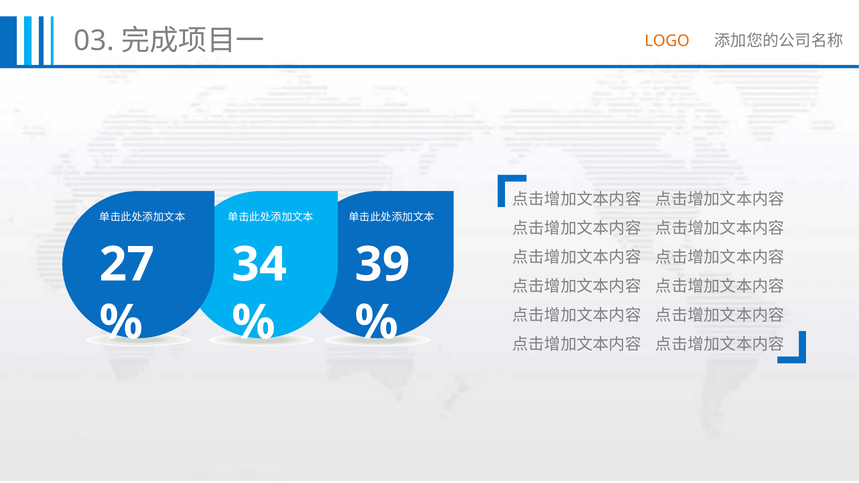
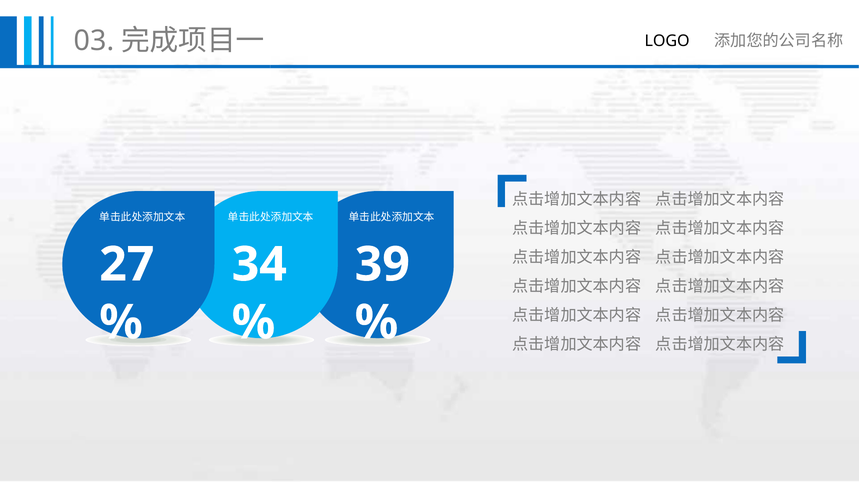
LOGO colour: orange -> black (667, 41)
